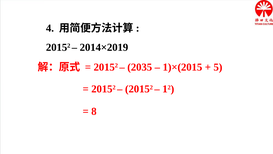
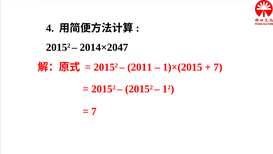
2014×2019: 2014×2019 -> 2014×2047 (104, 47)
2035: 2035 -> 2011 (140, 67)
5: 5 -> 7 (218, 67)
8: 8 -> 7 (94, 111)
